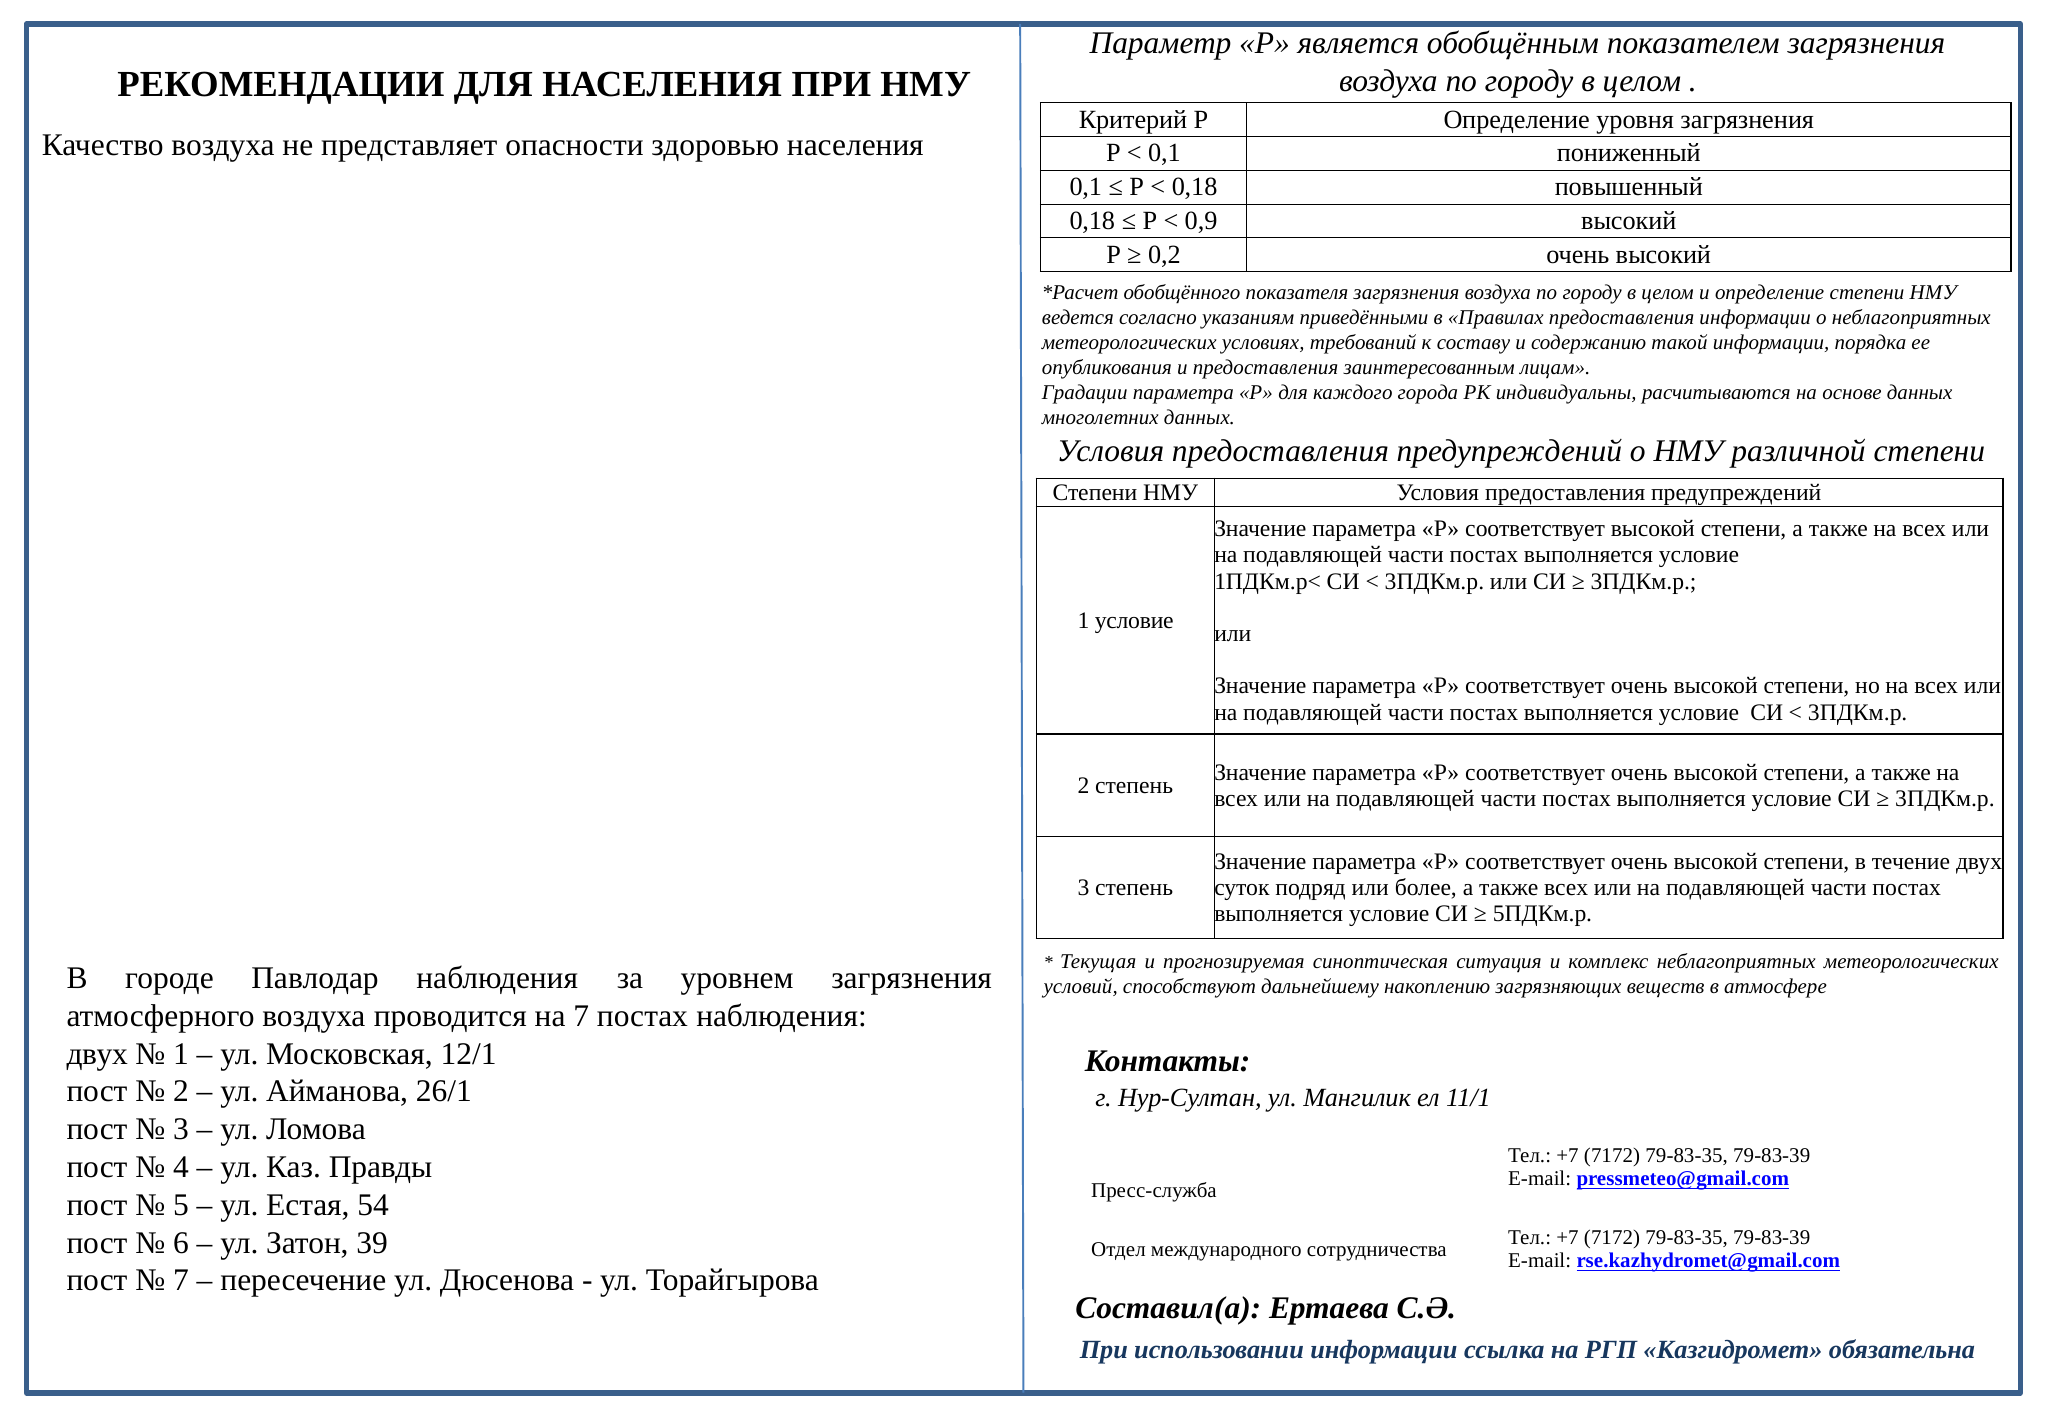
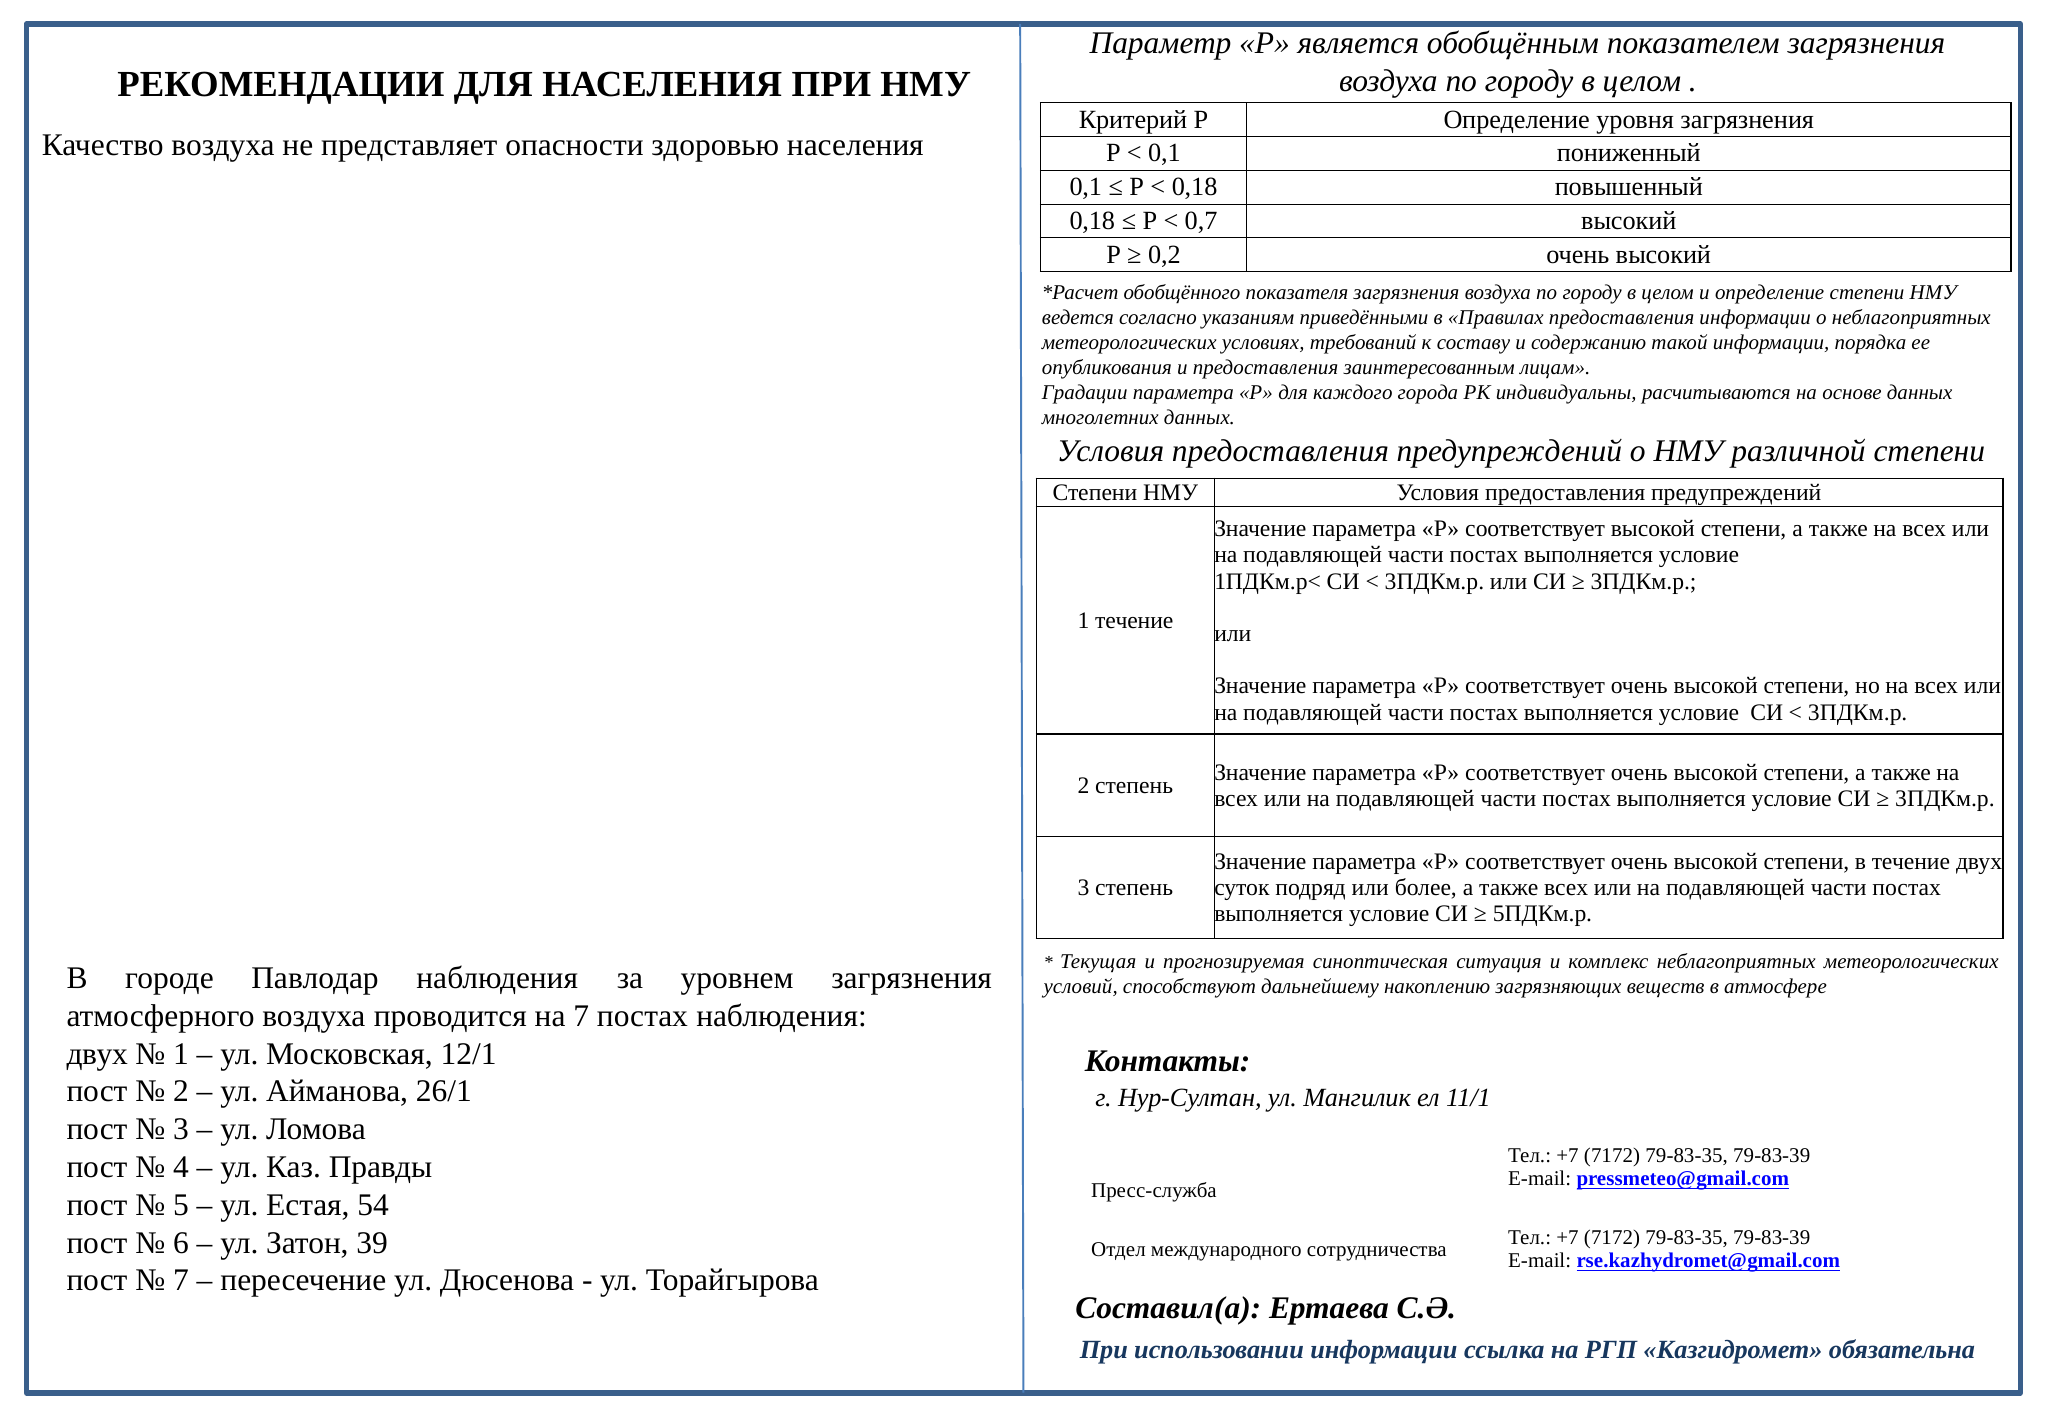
0,9: 0,9 -> 0,7 (1201, 221)
1 условие: условие -> течение (1134, 621)
